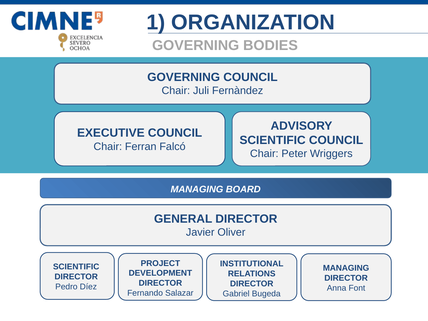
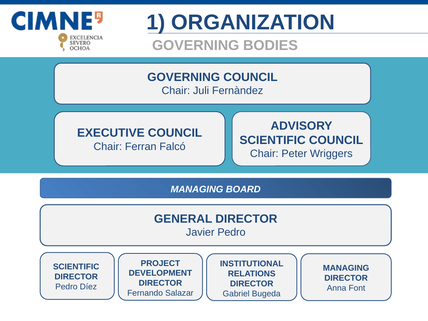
Javier Oliver: Oliver -> Pedro (231, 232)
